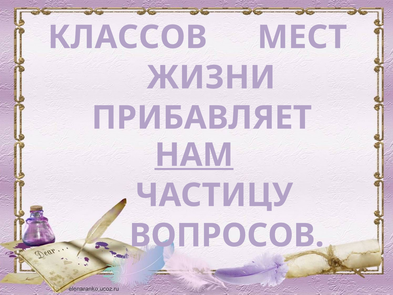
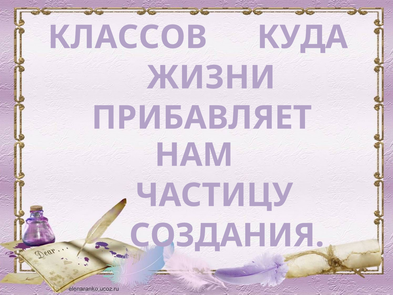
МЕСТ: МЕСТ -> КУДА (302, 37)
НАМ underline: present -> none (194, 155)
ВОПРОСОВ: ВОПРОСОВ -> СОЗДАНИЯ (227, 235)
